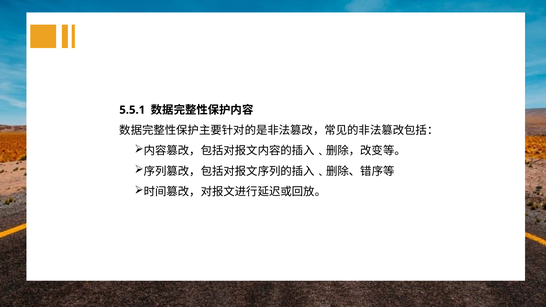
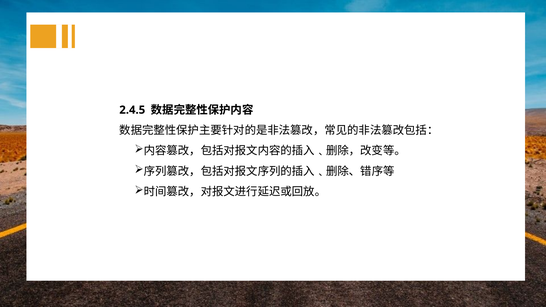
5.5.1: 5.5.1 -> 2.4.5 (132, 110)
